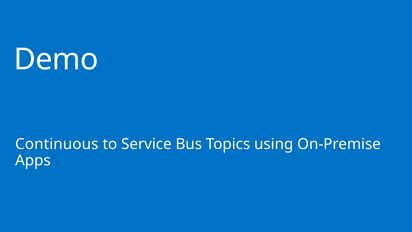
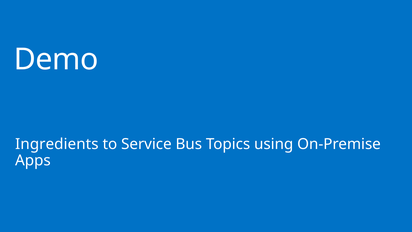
Continuous: Continuous -> Ingredients (57, 144)
